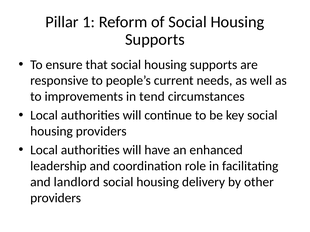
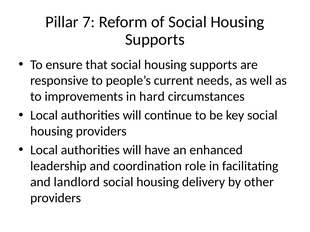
1: 1 -> 7 (89, 22)
tend: tend -> hard (152, 97)
